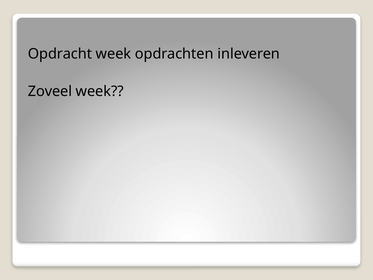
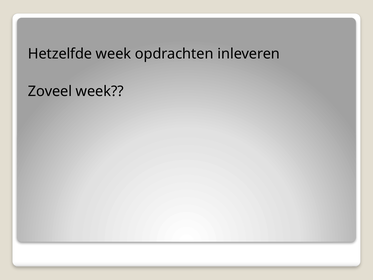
Opdracht: Opdracht -> Hetzelfde (60, 54)
